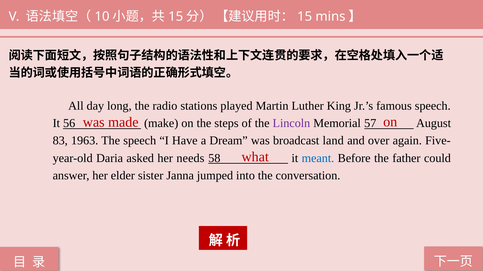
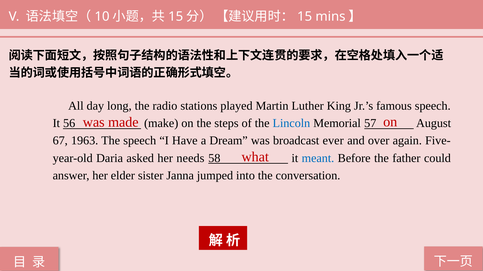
Lincoln colour: purple -> blue (291, 124)
83: 83 -> 67 (60, 141)
land: land -> ever (333, 141)
